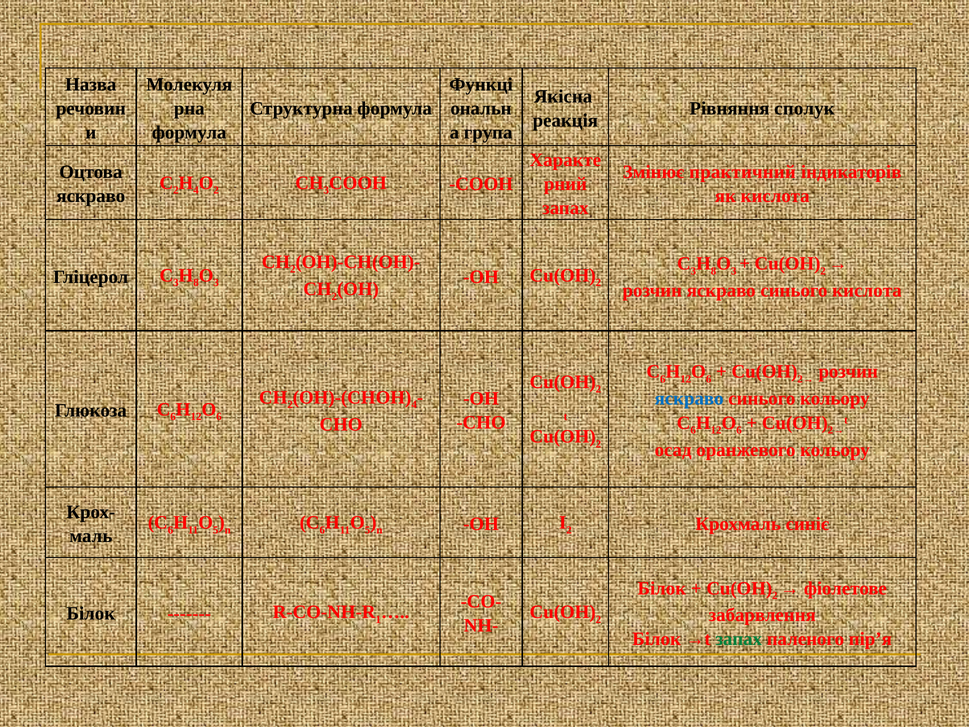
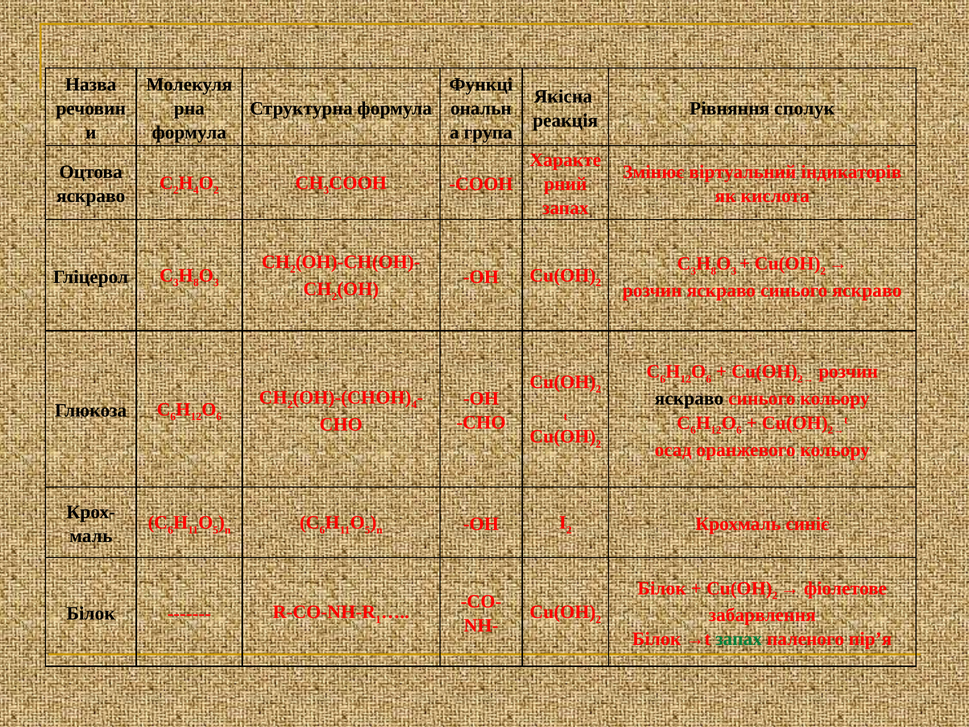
практичний: практичний -> віртуальний (743, 172)
синього кислота: кислота -> яскраво (867, 290)
яскраво colour: blue -> black (689, 399)
